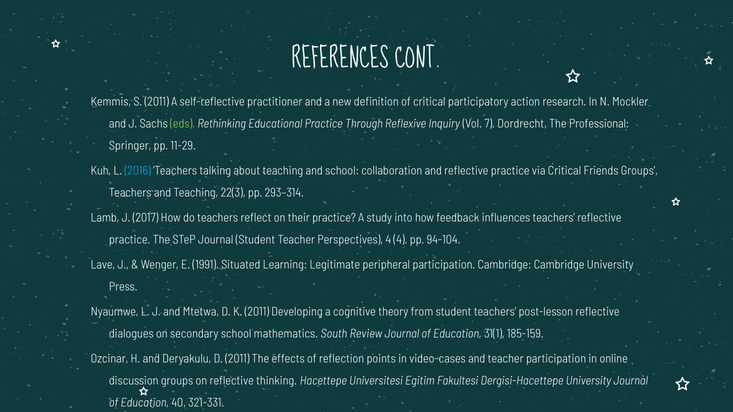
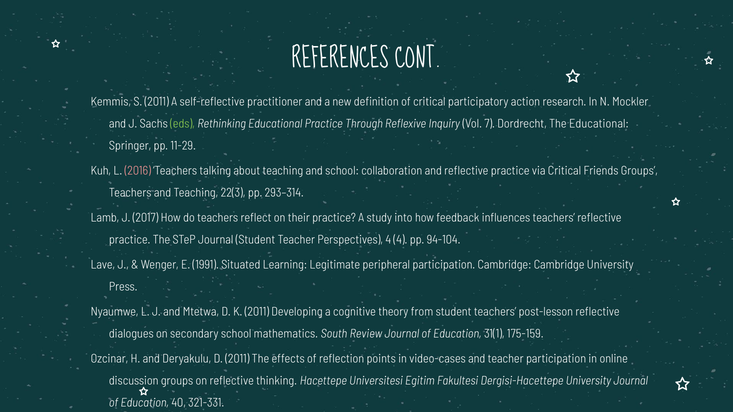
The Professional: Professional -> Educational (599, 124)
2016 colour: light blue -> pink (138, 171)
185-159: 185-159 -> 175-159 (525, 334)
